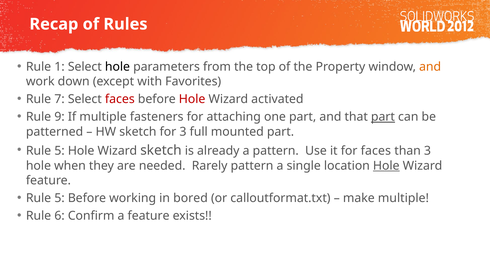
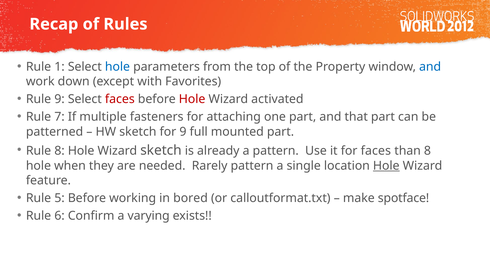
hole colour: black -> blue (117, 67)
and colour: orange -> blue (430, 67)
Rule 7: 7 -> 9 (60, 99)
9: 9 -> 7 (60, 117)
part underline: present -> none (383, 117)
for 3: 3 -> 9 (183, 131)
5: 5 -> 8 (60, 150)
than 3: 3 -> 8 (427, 150)
make multiple: multiple -> spotface (403, 198)
a feature: feature -> varying (149, 215)
